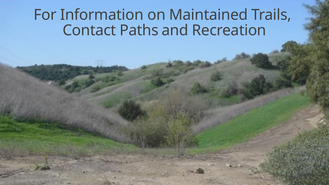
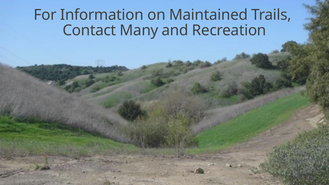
Paths: Paths -> Many (139, 30)
